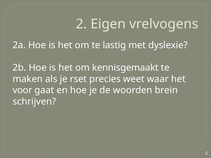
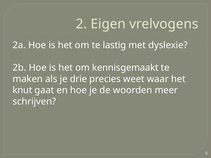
rset: rset -> drie (78, 79)
voor: voor -> knut (22, 90)
brein: brein -> meer (166, 90)
